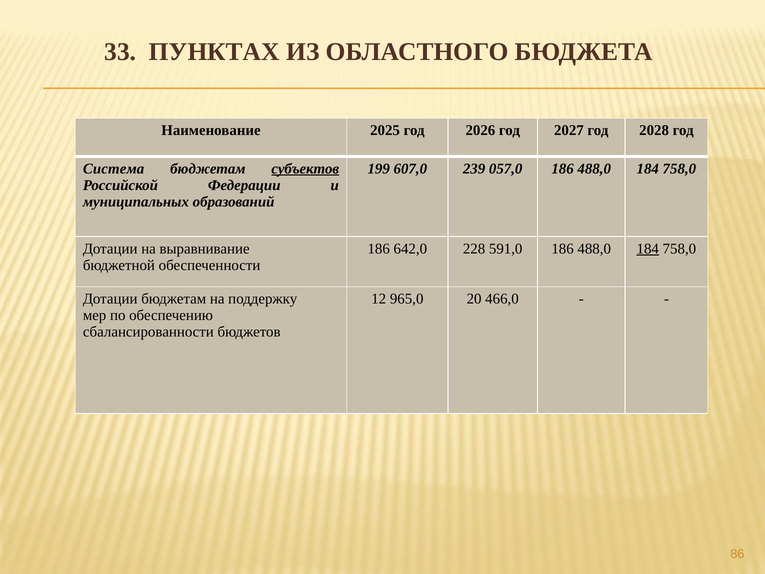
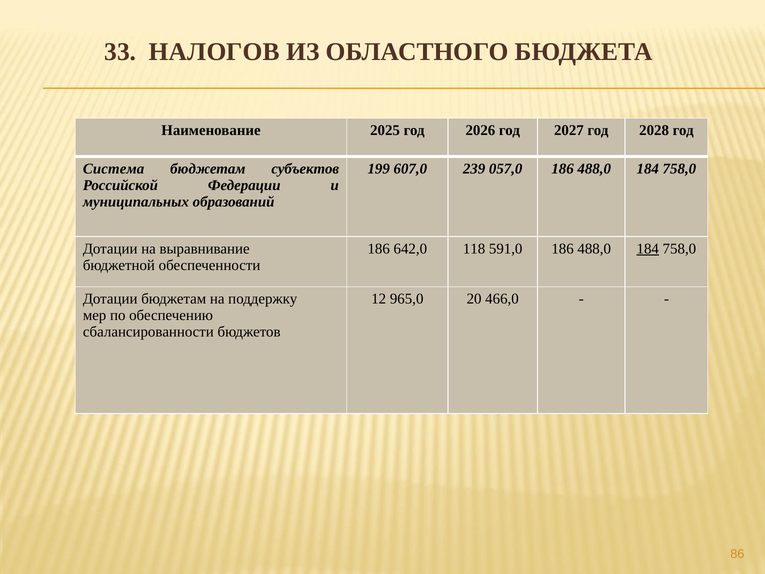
ПУНКТАХ: ПУНКТАХ -> НАЛОГОВ (214, 52)
субъектов underline: present -> none (305, 169)
228: 228 -> 118 (474, 249)
